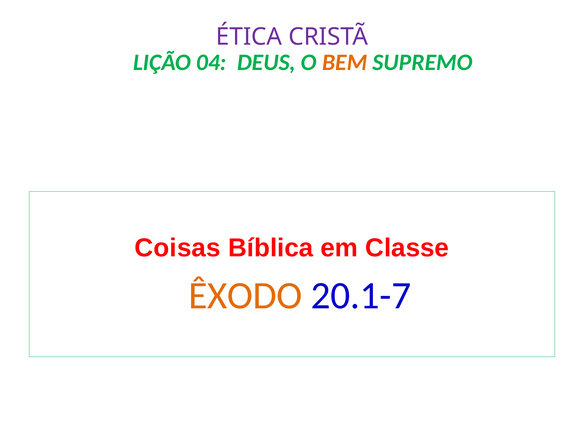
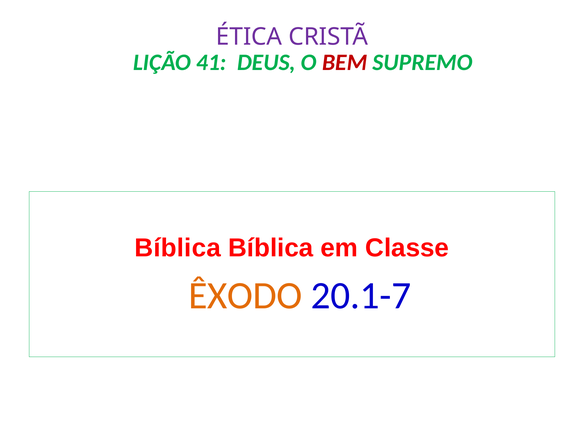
04: 04 -> 41 (211, 62)
BEM colour: orange -> red (345, 62)
Coisas: Coisas -> Bíblica (178, 248)
